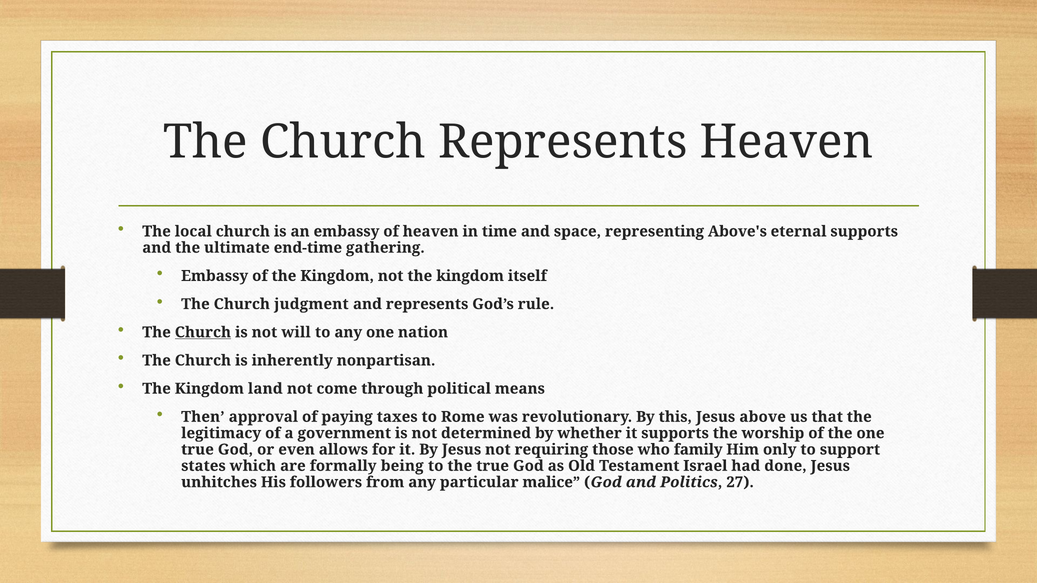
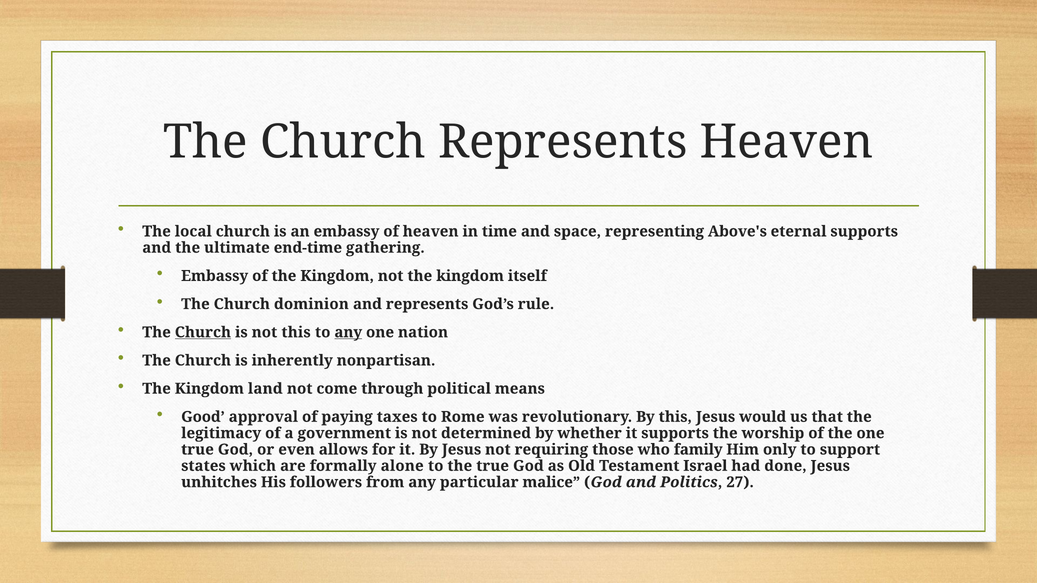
judgment: judgment -> dominion (311, 304)
not will: will -> this (296, 332)
any underline: none -> present (348, 332)
Then: Then -> Good (203, 417)
above: above -> would (763, 417)
being: being -> alone (402, 466)
